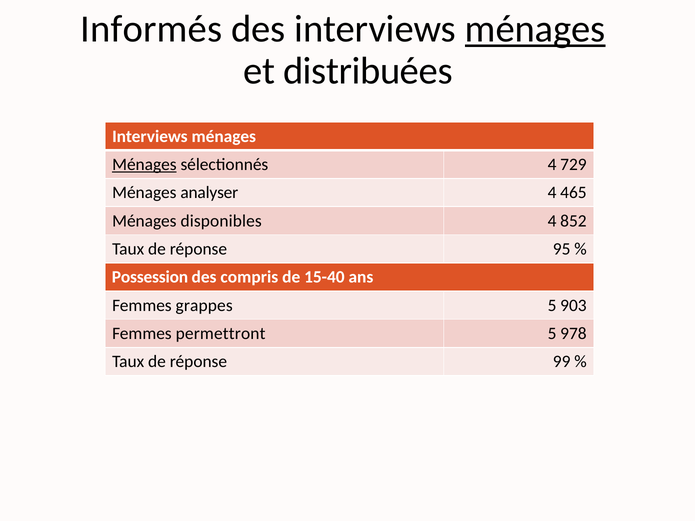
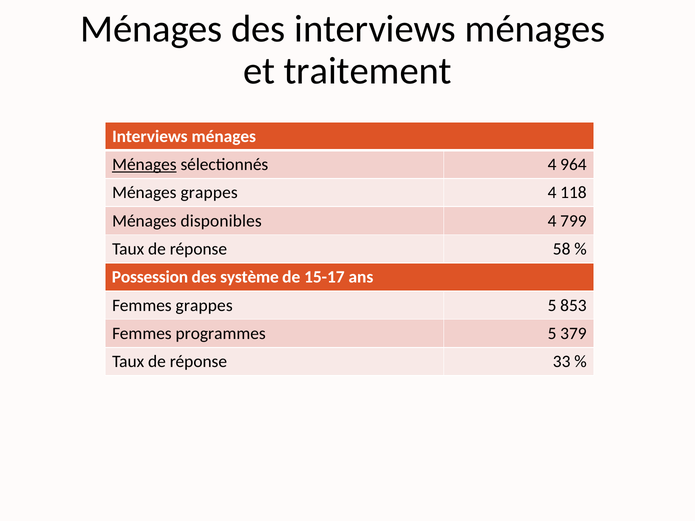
Informés: Informés -> Ménages (151, 29)
ménages underline: present -> none (535, 29)
distribuées: distribuées -> traitement (368, 71)
729: 729 -> 964 (573, 165)
Ménages analyser: analyser -> grappes (209, 193)
465: 465 -> 118 (573, 193)
852: 852 -> 799 (573, 221)
95: 95 -> 58 (562, 249)
compris: compris -> système (249, 277)
15-40: 15-40 -> 15-17 (324, 277)
903: 903 -> 853 (573, 306)
permettront: permettront -> programmes (221, 334)
978: 978 -> 379 (573, 334)
99: 99 -> 33 (562, 362)
